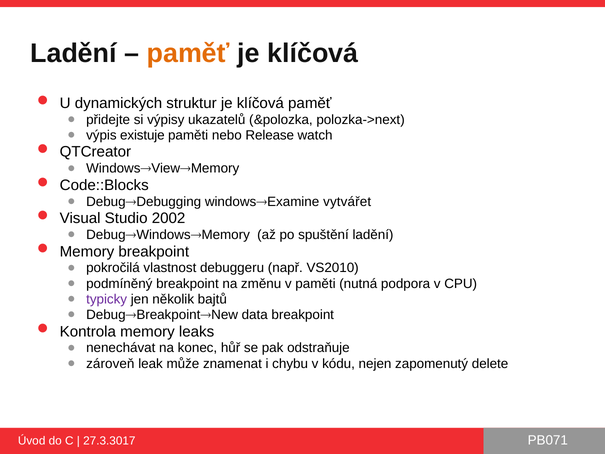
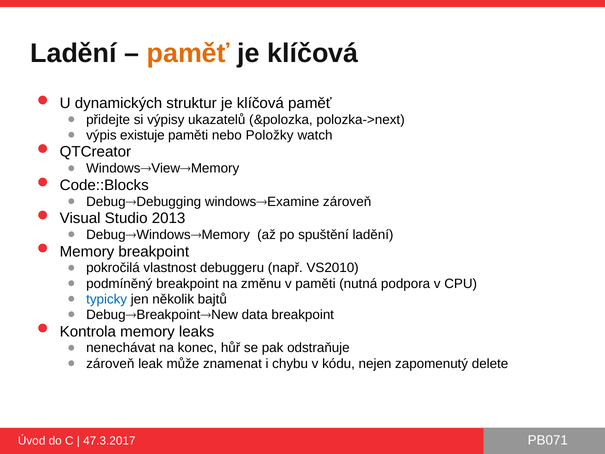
Release: Release -> Položky (270, 135)
windowsExamine vytvářet: vytvářet -> zároveň (347, 202)
2002: 2002 -> 2013 (169, 218)
typicky colour: purple -> blue (107, 299)
27.3.3017: 27.3.3017 -> 47.3.2017 (109, 441)
